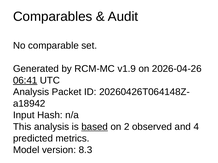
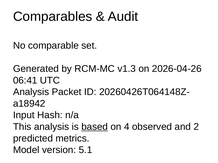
v1.9: v1.9 -> v1.3 (127, 69)
06:41 underline: present -> none (25, 81)
2: 2 -> 4 (127, 127)
4: 4 -> 2 (196, 127)
8.3: 8.3 -> 5.1 (86, 150)
